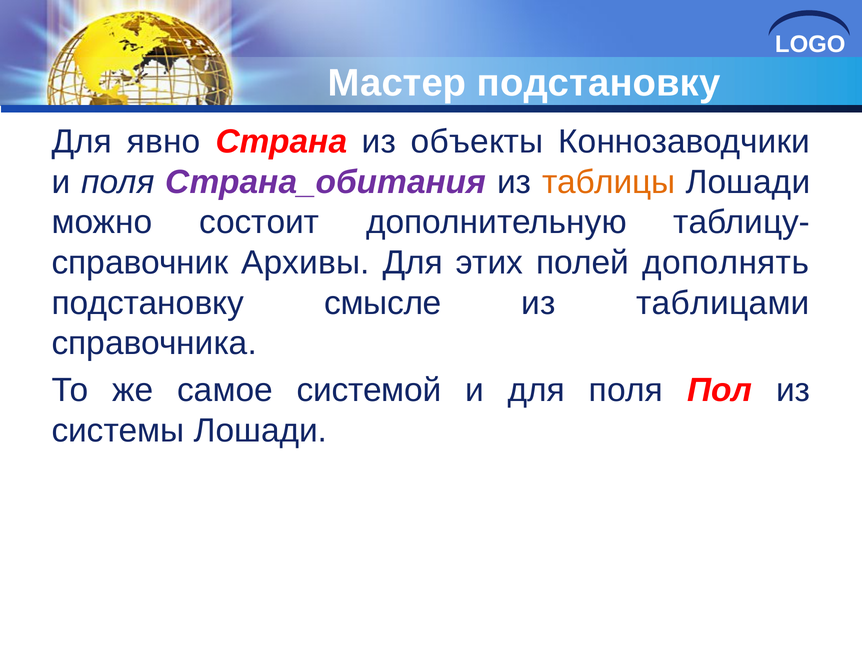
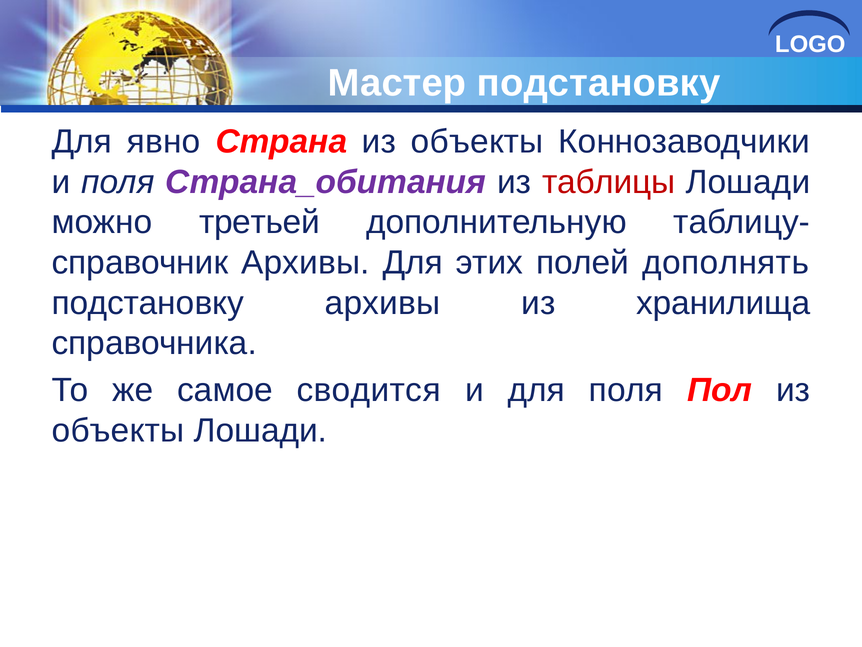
таблицы colour: orange -> red (609, 182)
состоит: состоит -> третьей (259, 222)
подстановку смысле: смысле -> архивы (383, 303)
таблицами: таблицами -> хранилища (723, 303)
системой: системой -> сводится (369, 390)
системы: системы -> объекты (118, 430)
